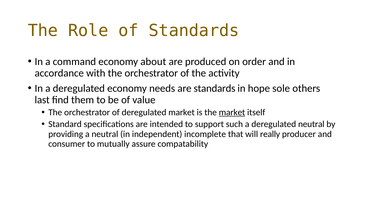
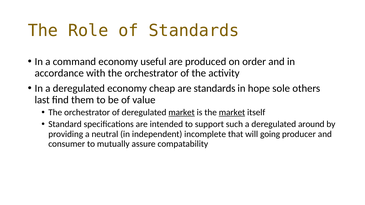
about: about -> useful (153, 62)
needs: needs -> cheap (162, 89)
market underline: none -> present (182, 113)
deregulated neutral: neutral -> around (311, 124)
really: really -> going (270, 134)
